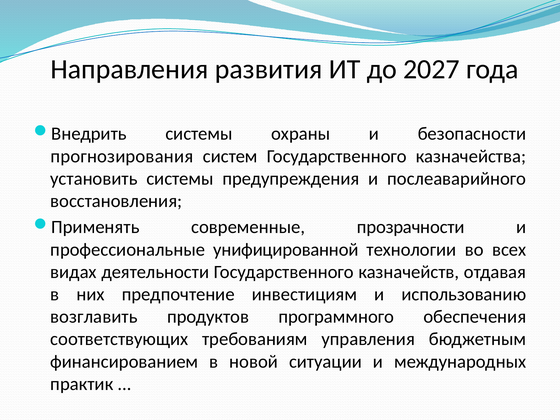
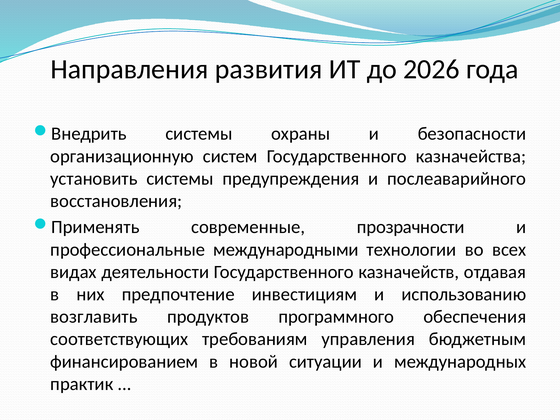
2027: 2027 -> 2026 (431, 69)
прогнозирования: прогнозирования -> организационную (122, 156)
унифицированной: унифицированной -> международными (286, 250)
